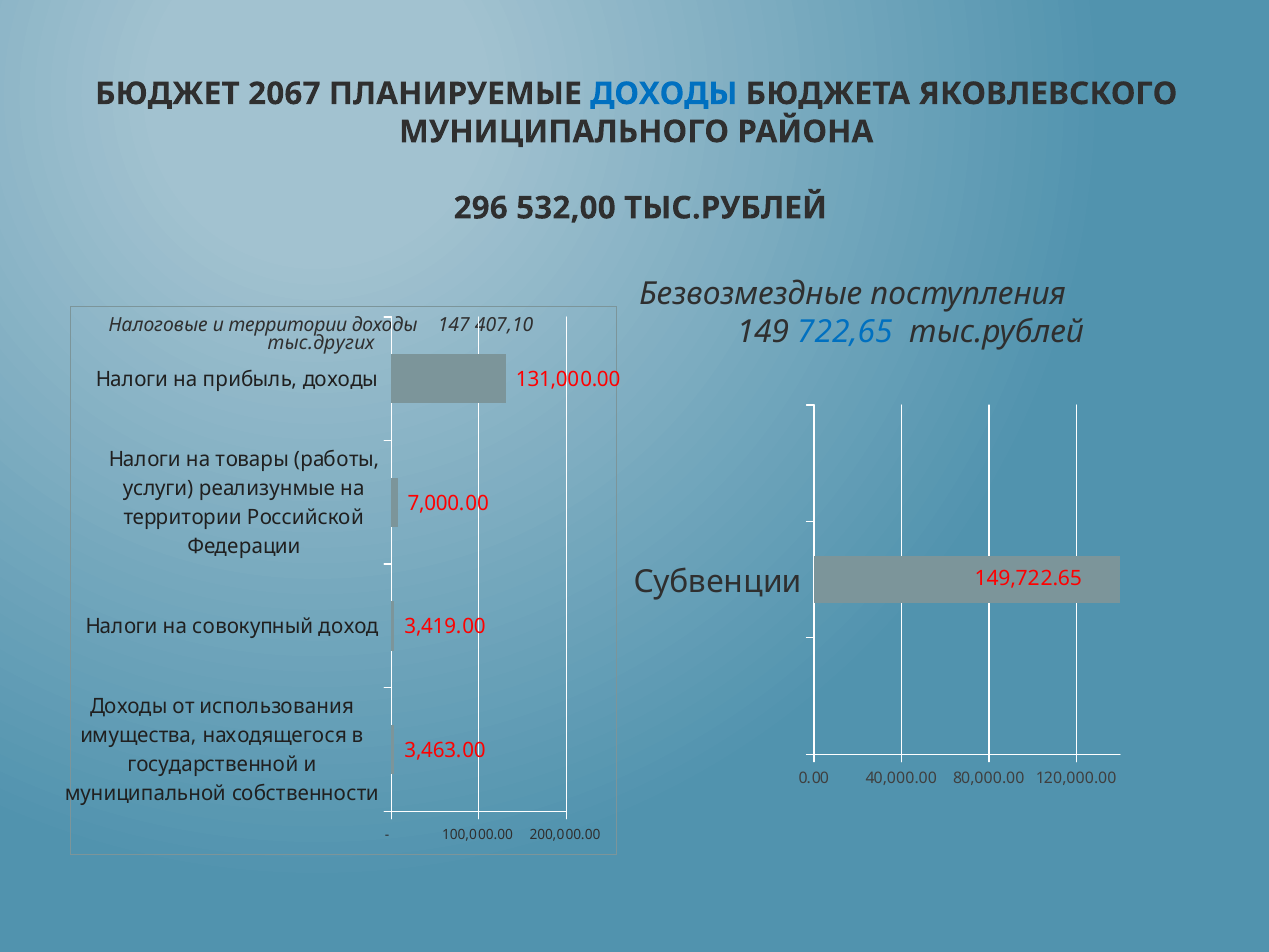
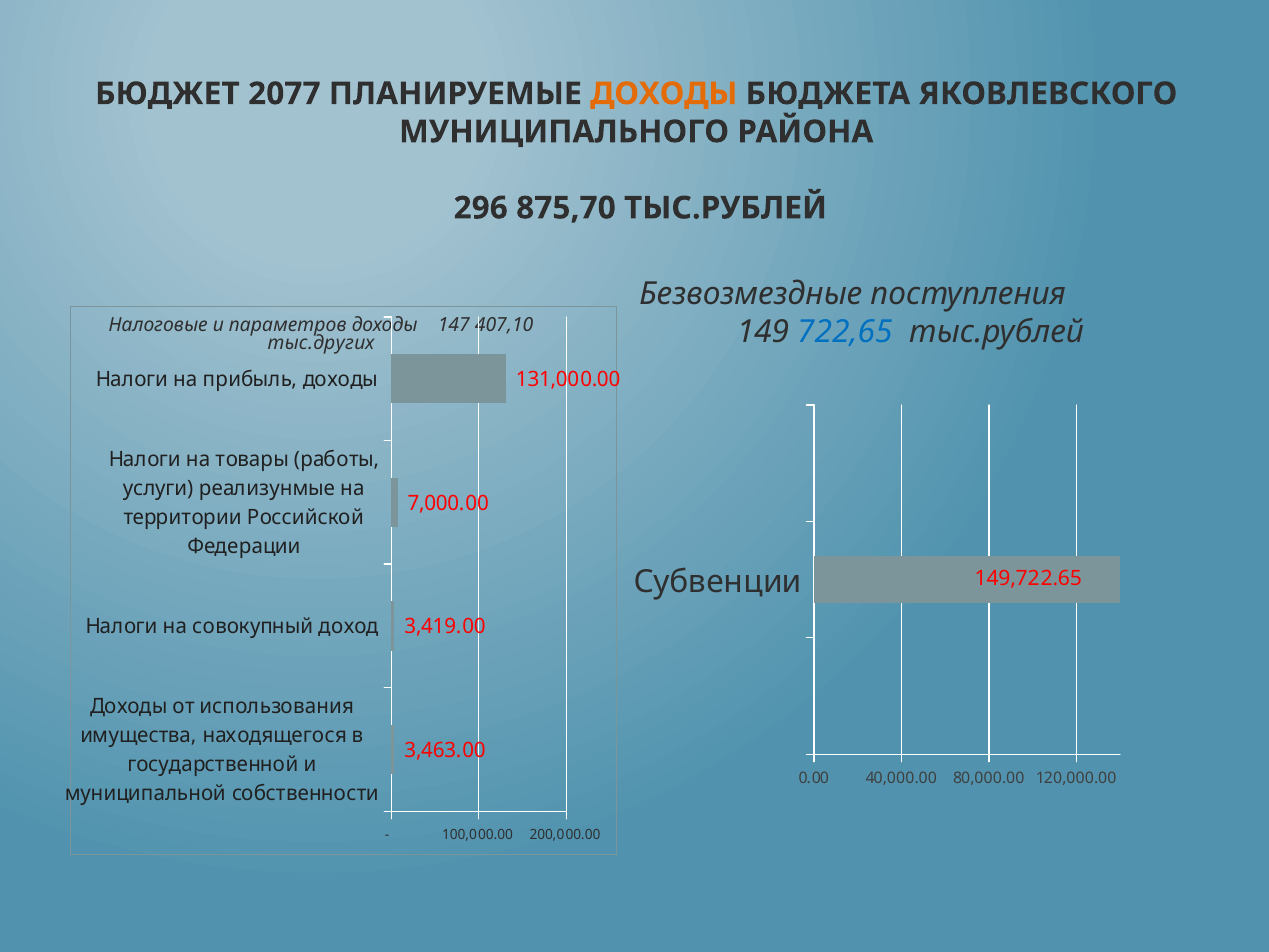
2067: 2067 -> 2077 (284, 94)
ДОХОДЫ colour: blue -> orange (664, 94)
532,00: 532,00 -> 875,70 (566, 208)
и территории: территории -> параметров (288, 325)
